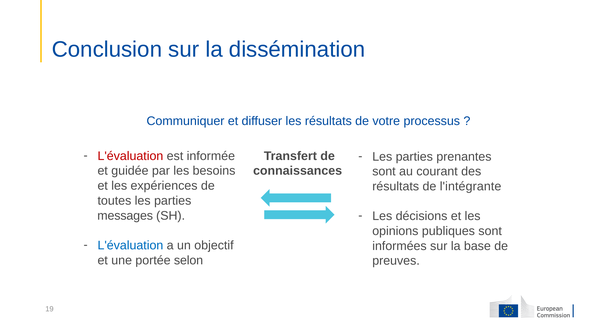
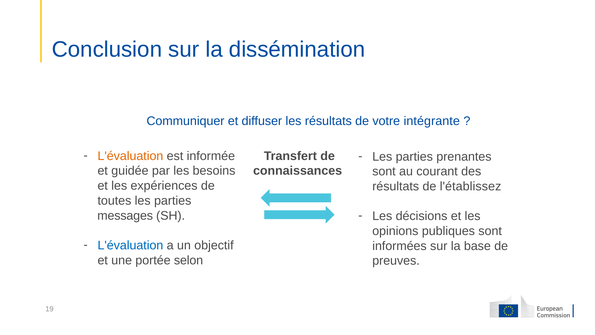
processus: processus -> intégrante (432, 121)
L'évaluation colour: red -> orange (130, 156)
l'intégrante: l'intégrante -> l'établissez (471, 186)
